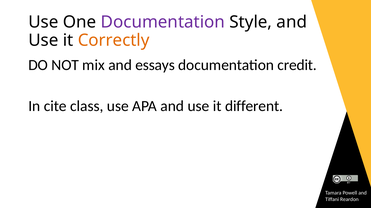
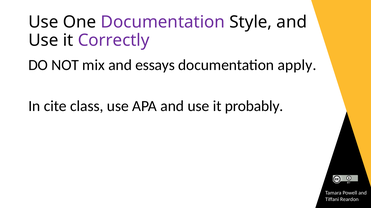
Correctly colour: orange -> purple (114, 40)
credit: credit -> apply (297, 65)
different: different -> probably (254, 106)
